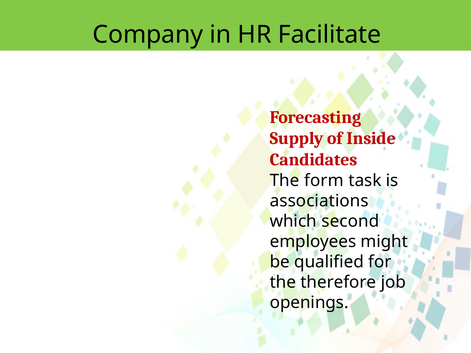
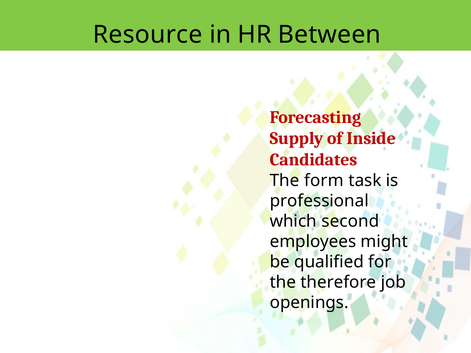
Company: Company -> Resource (148, 35)
Facilitate: Facilitate -> Between (329, 35)
associations: associations -> professional (319, 201)
